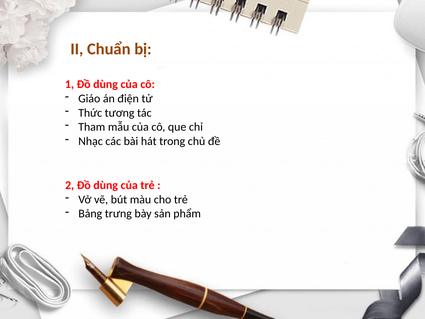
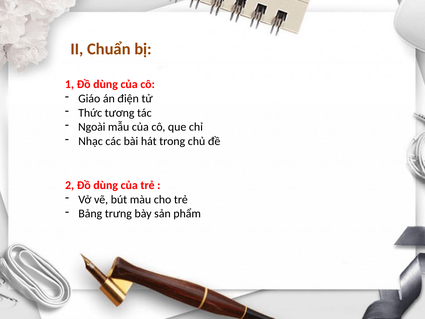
Tham: Tham -> Ngoài (92, 127)
